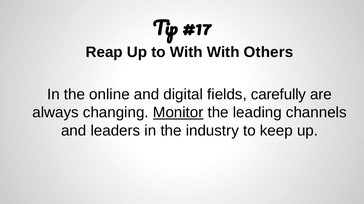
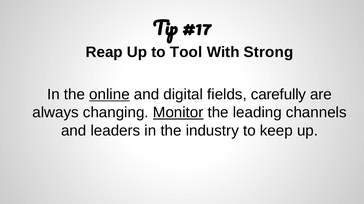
to With: With -> Tool (186, 52)
Others: Others -> Strong (268, 52)
online underline: none -> present (109, 95)
